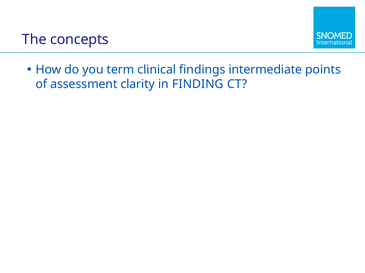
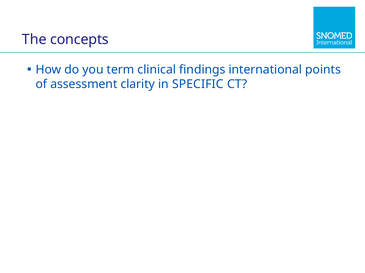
intermediate: intermediate -> international (265, 70)
FINDING: FINDING -> SPECIFIC (198, 84)
